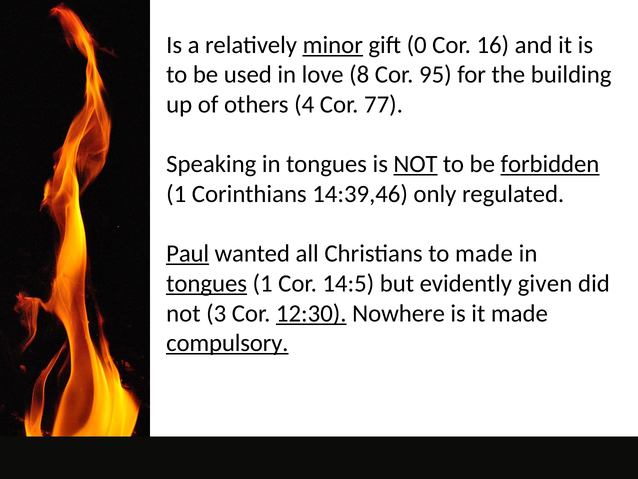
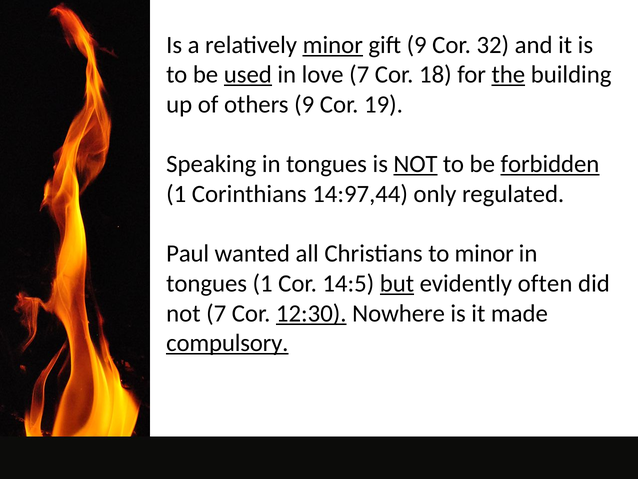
gift 0: 0 -> 9 (417, 45)
16: 16 -> 32 (493, 45)
used underline: none -> present (248, 75)
love 8: 8 -> 7 (359, 75)
95: 95 -> 18 (435, 75)
the underline: none -> present (508, 75)
others 4: 4 -> 9 (304, 104)
77: 77 -> 19 (384, 104)
14:39,46: 14:39,46 -> 14:97,44 (360, 194)
Paul underline: present -> none (188, 253)
to made: made -> minor (484, 253)
tongues underline: present -> none (207, 283)
but underline: none -> present (397, 283)
given: given -> often (545, 283)
not 3: 3 -> 7 (216, 313)
